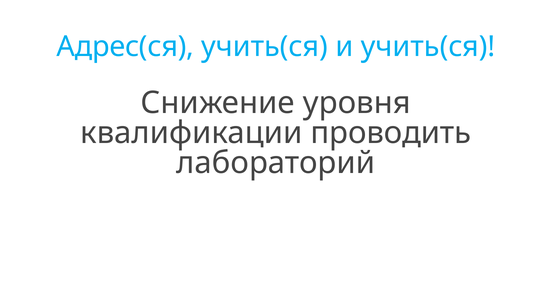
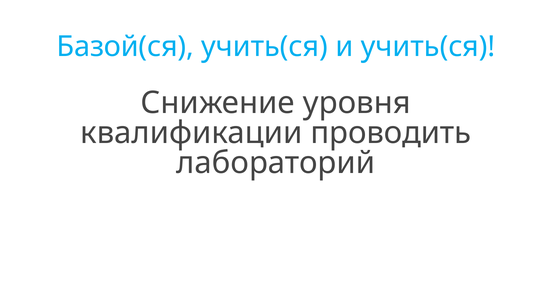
Адрес(ся: Адрес(ся -> Базой(ся (125, 47)
